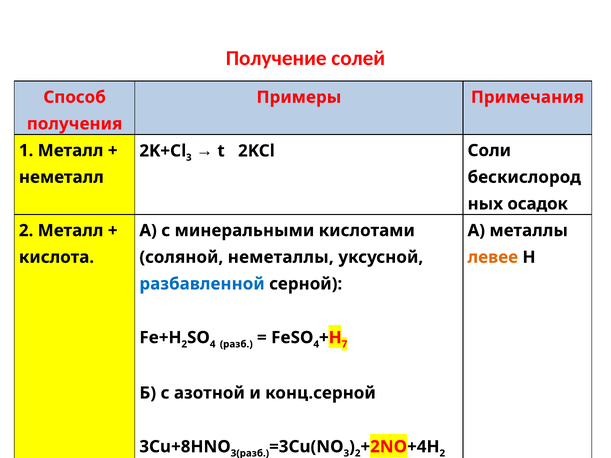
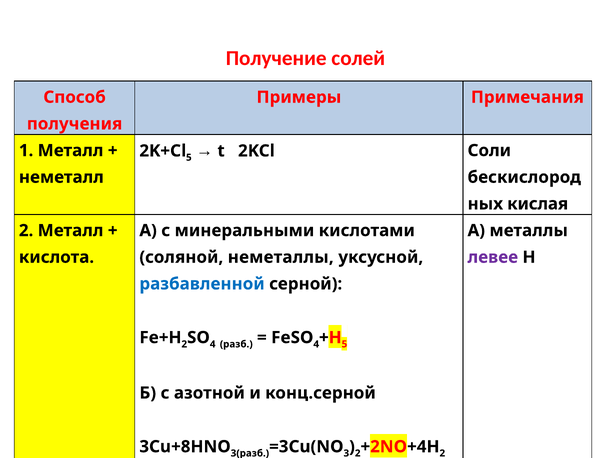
3: 3 -> 5 (189, 158)
осадок: осадок -> кислая (538, 204)
левее colour: orange -> purple (493, 257)
7: 7 -> 5 (344, 344)
